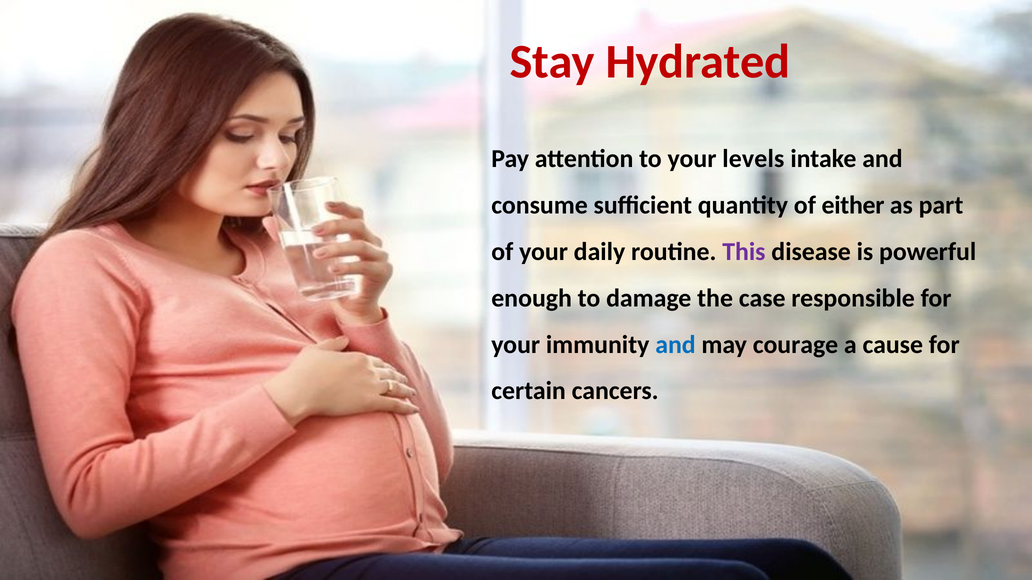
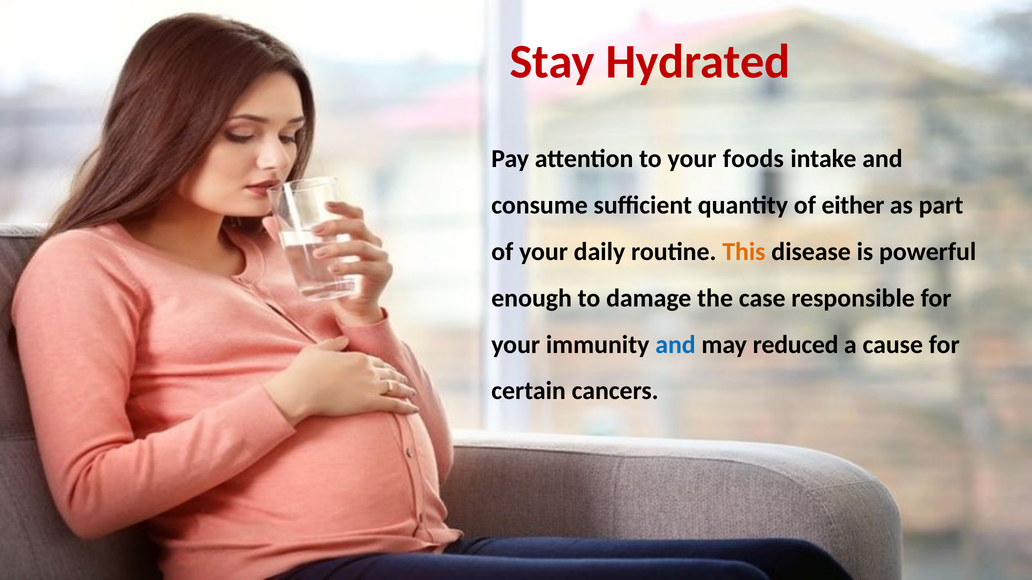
levels: levels -> foods (753, 159)
This colour: purple -> orange (744, 252)
courage: courage -> reduced (796, 345)
